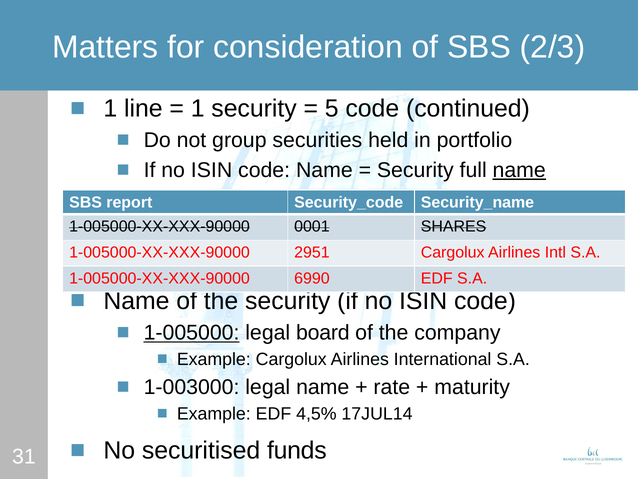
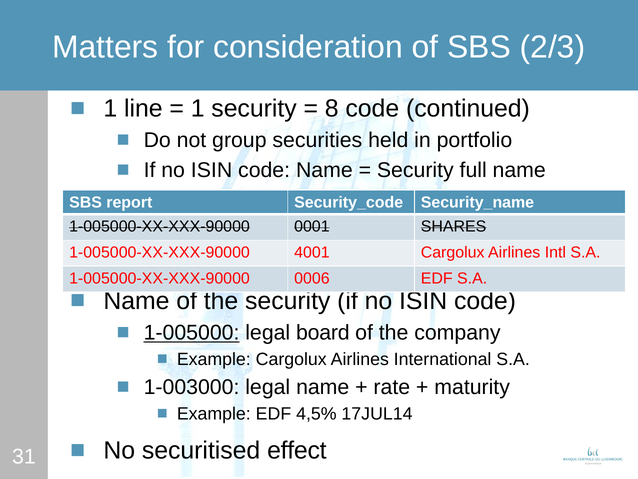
5: 5 -> 8 (332, 109)
name underline: present -> none (519, 170)
2951: 2951 -> 4001 (312, 252)
6990: 6990 -> 0006 (312, 278)
funds: funds -> effect (297, 450)
